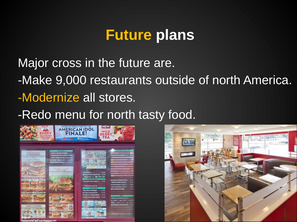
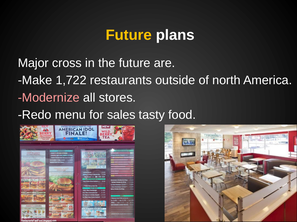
9,000: 9,000 -> 1,722 (71, 81)
Modernize colour: yellow -> pink (49, 98)
for north: north -> sales (121, 115)
